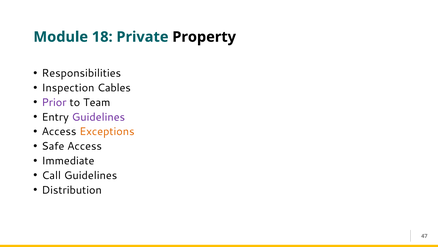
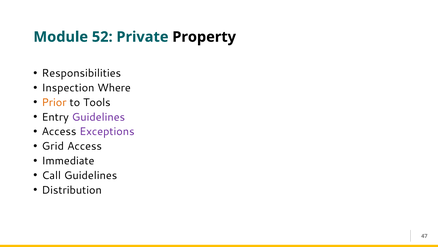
18: 18 -> 52 (102, 37)
Cables: Cables -> Where (114, 88)
Prior colour: purple -> orange (54, 102)
Team: Team -> Tools (97, 102)
Exceptions colour: orange -> purple (107, 131)
Safe: Safe -> Grid (53, 146)
